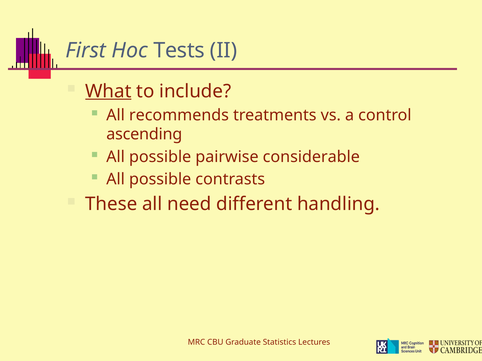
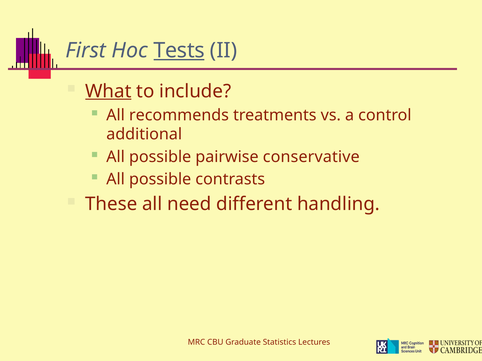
Tests underline: none -> present (179, 50)
ascending: ascending -> additional (144, 134)
considerable: considerable -> conservative (311, 157)
